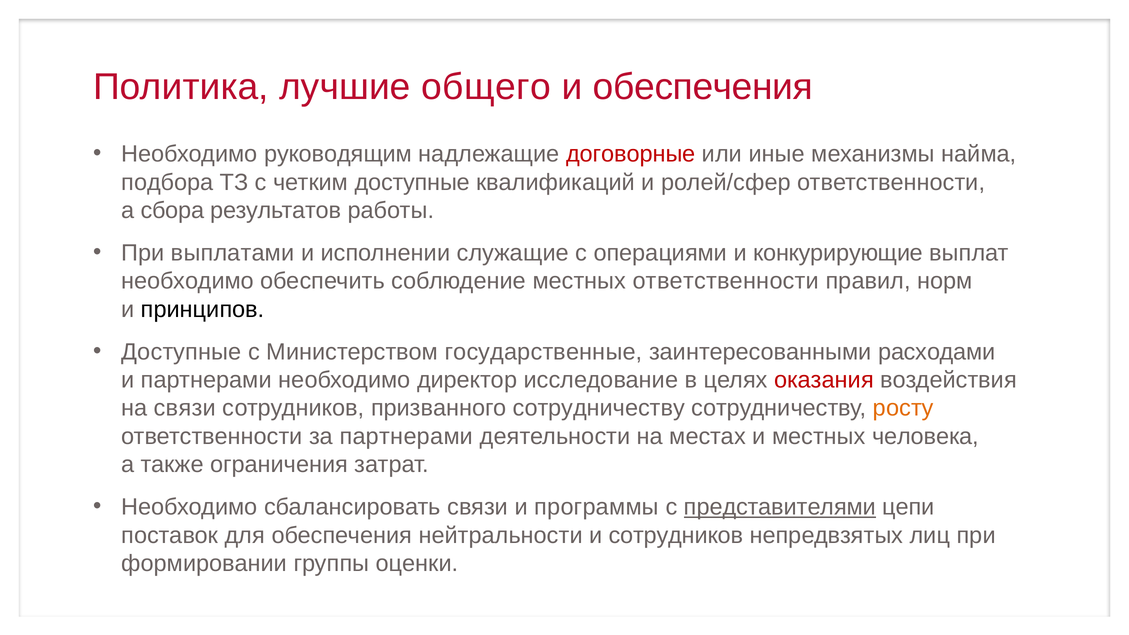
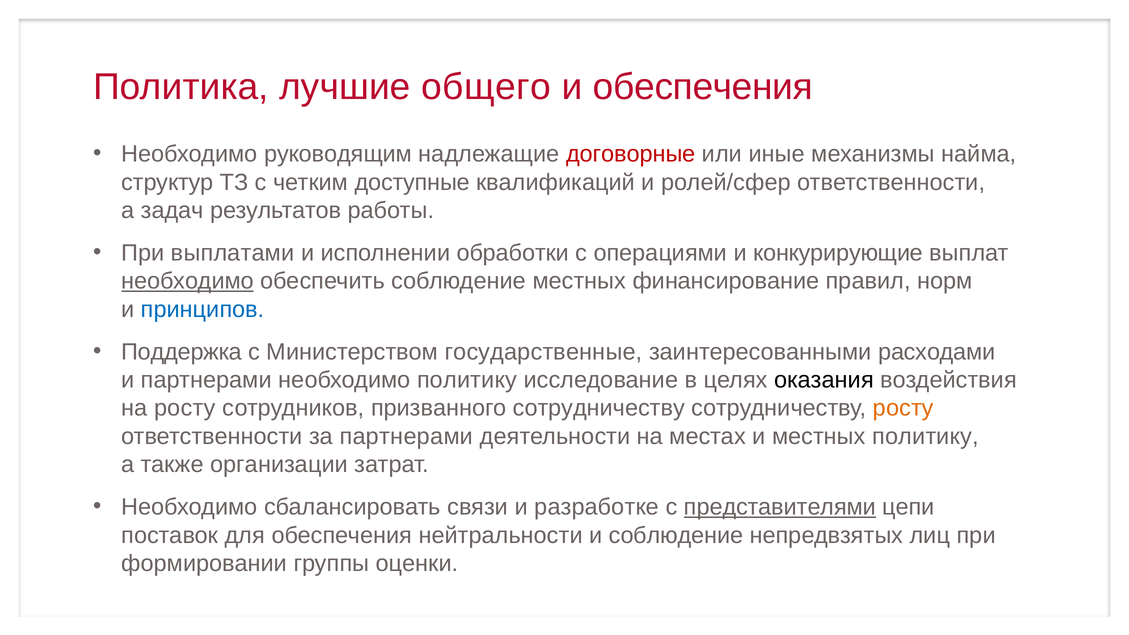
подбора: подбора -> структур (167, 182)
сбора: сбора -> задач (172, 211)
служащие: служащие -> обработки (513, 253)
необходимо underline: none -> present (188, 281)
местных ответственности: ответственности -> финансирование (726, 281)
принципов colour: black -> blue (203, 309)
Доступные: Доступные -> Поддержка (182, 352)
необходимо директор: директор -> политику (467, 380)
оказания colour: red -> black (824, 380)
на связи: связи -> росту (185, 408)
местных человека: человека -> политику (925, 436)
ограничения: ограничения -> организации (279, 465)
программы: программы -> разработке (597, 507)
и сотрудников: сотрудников -> соблюдение (676, 535)
